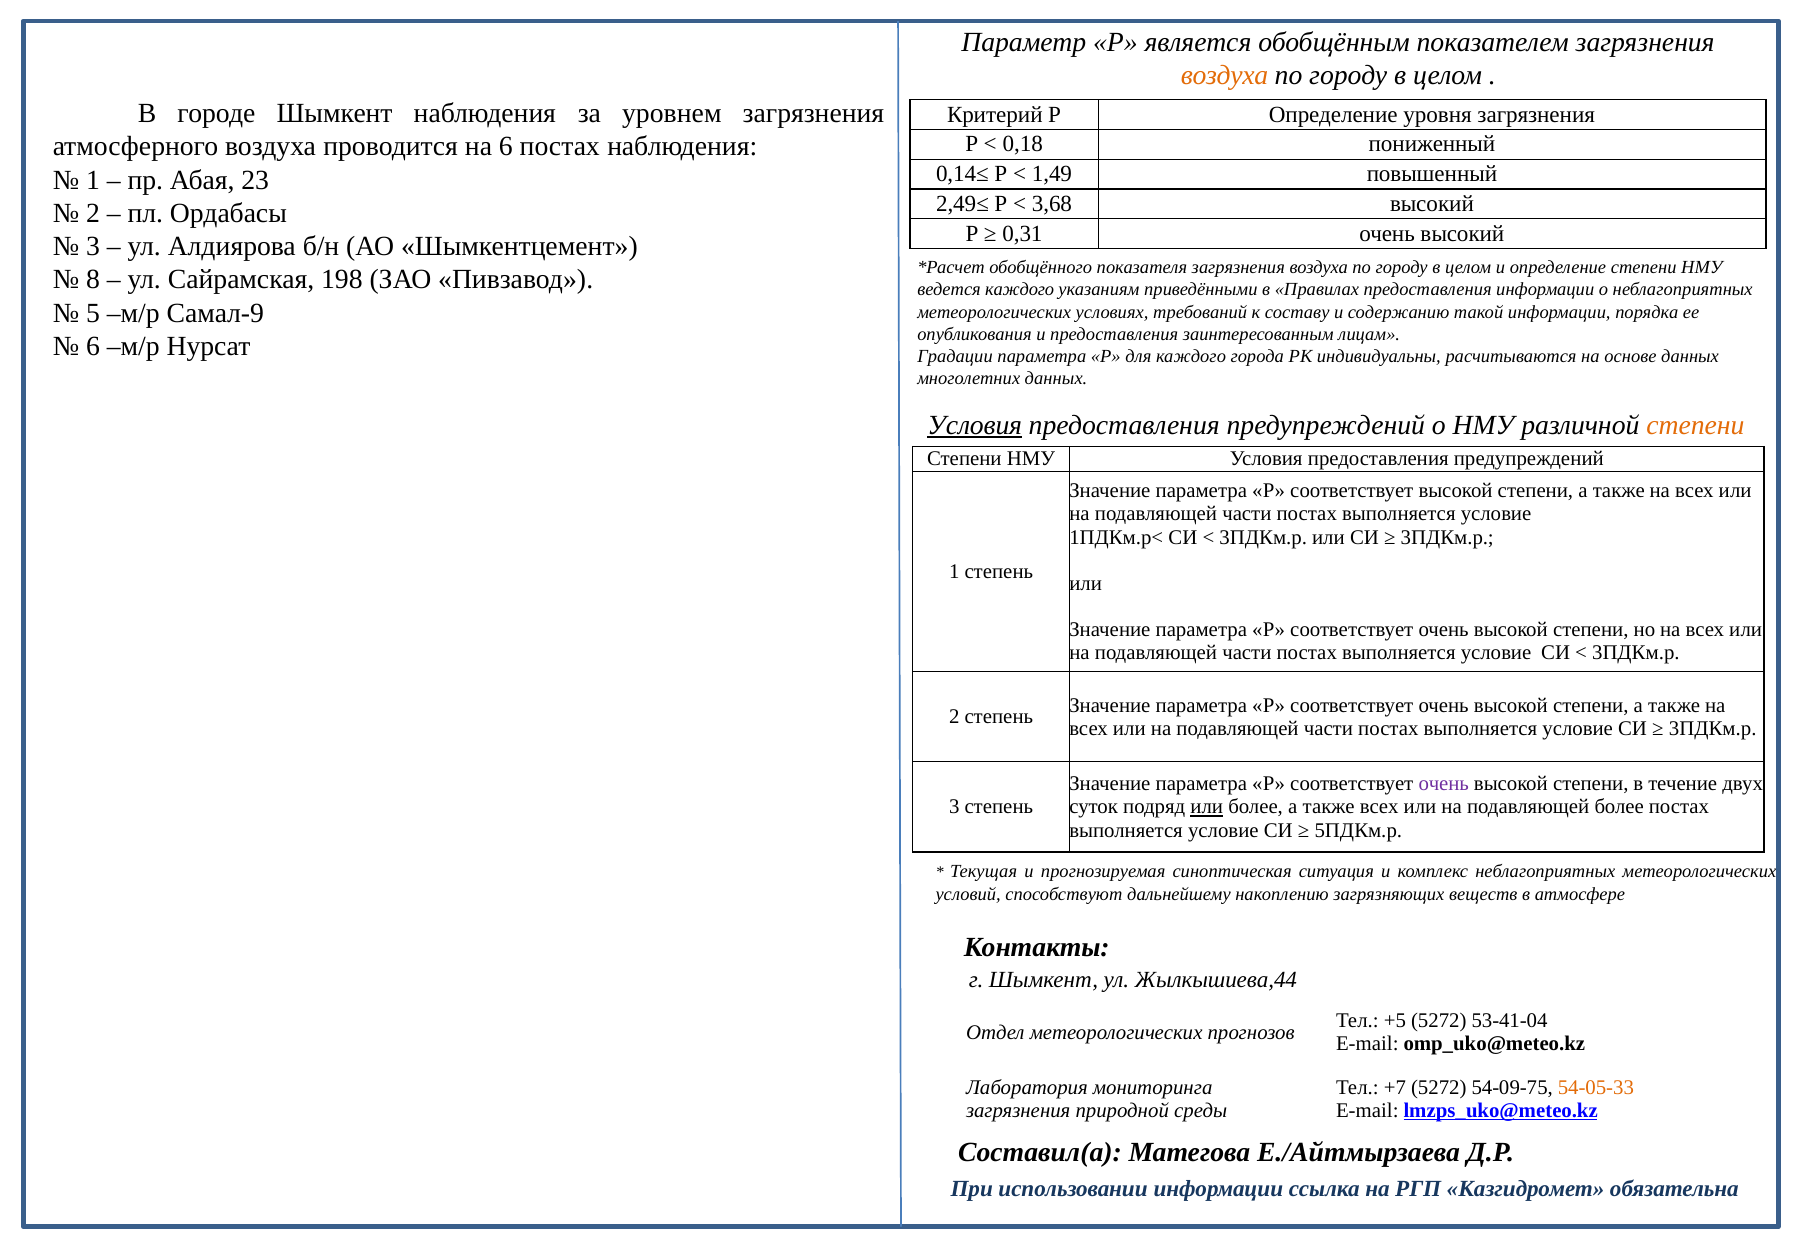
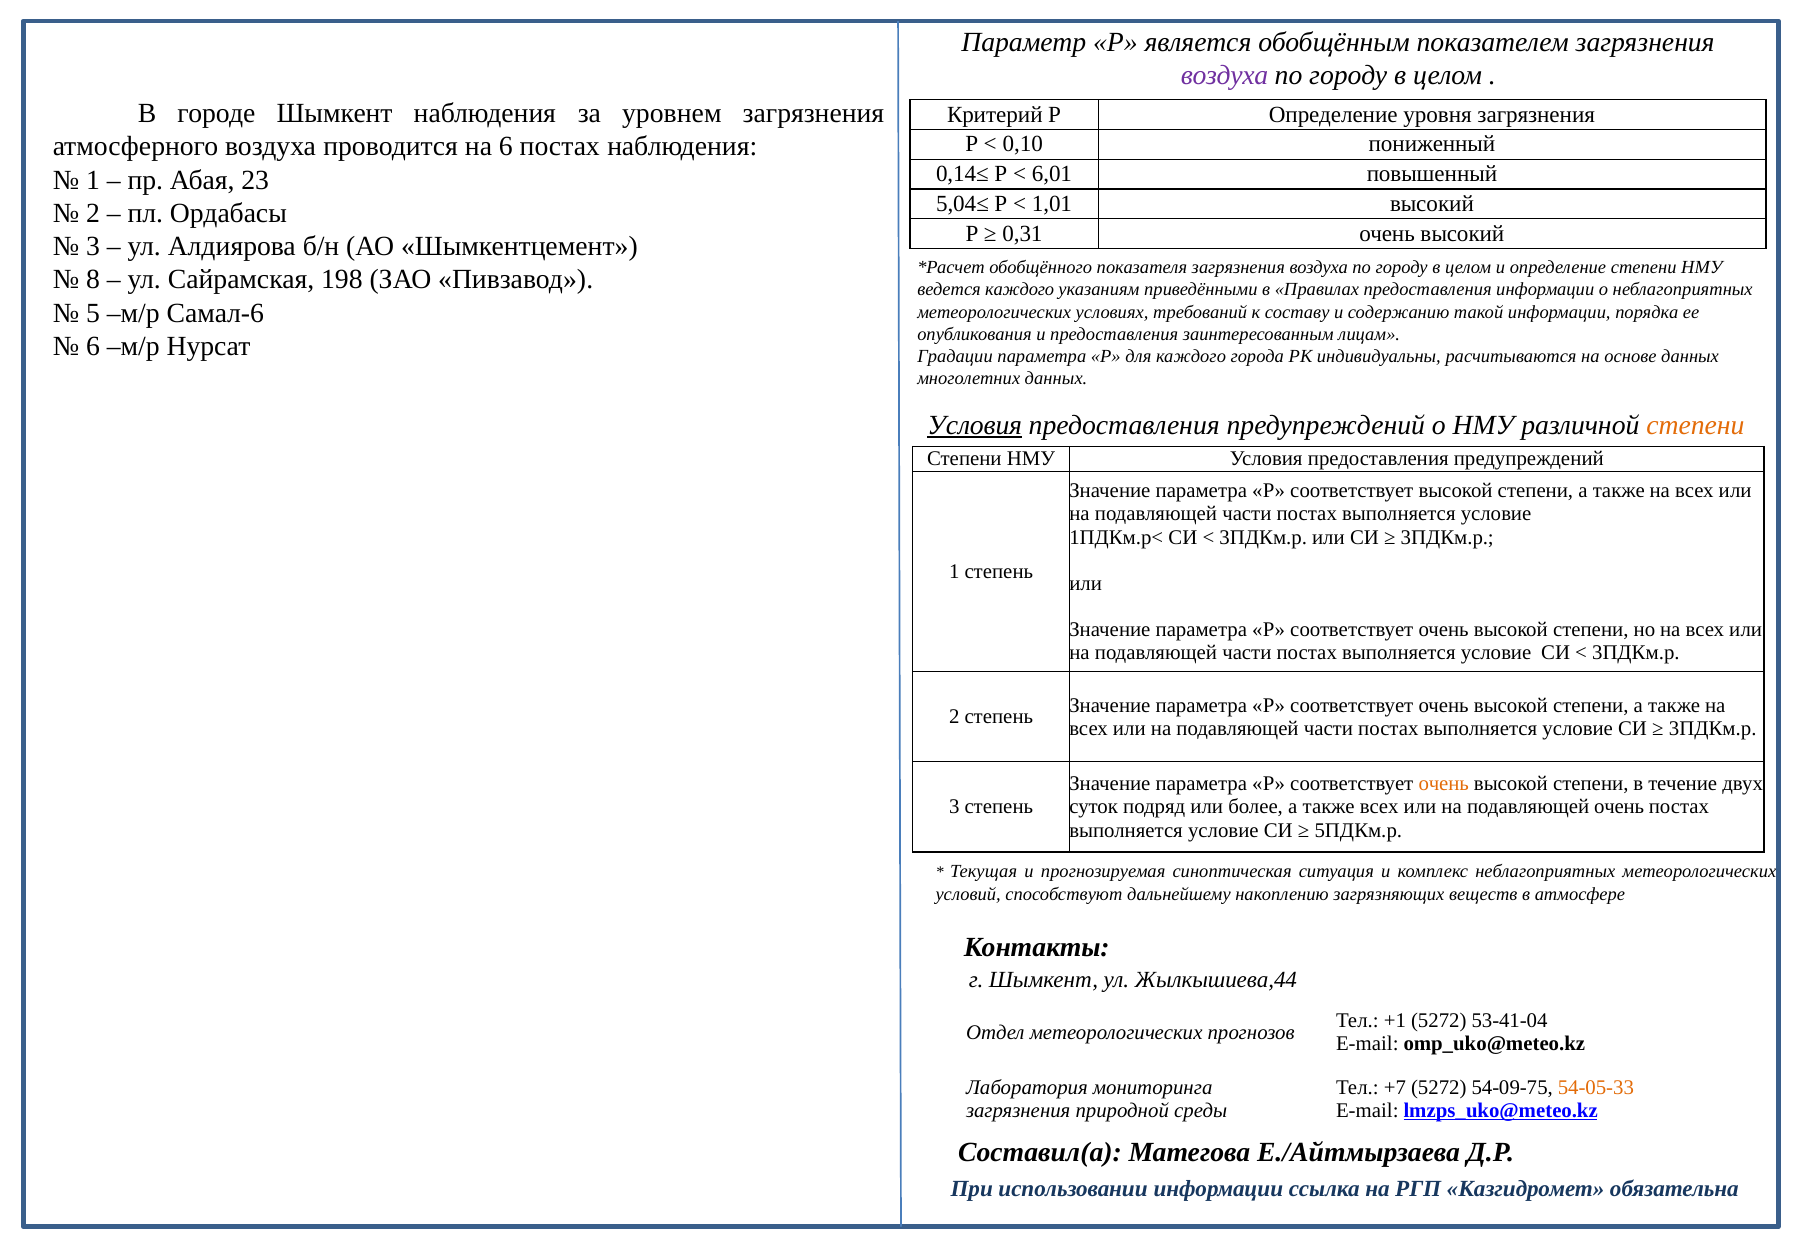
воздуха colour: orange -> purple (1225, 76)
0,18: 0,18 -> 0,10 (1023, 144)
1,49: 1,49 -> 6,01 (1052, 174)
2,49≤: 2,49≤ -> 5,04≤ (962, 204)
3,68: 3,68 -> 1,01 (1052, 204)
Самал-9: Самал-9 -> Самал-6 (215, 313)
очень colour: purple -> orange (1444, 784)
или underline: present -> none (1207, 807)
подавляющей более: более -> очень (1619, 807)
+5: +5 -> +1 (1395, 1020)
